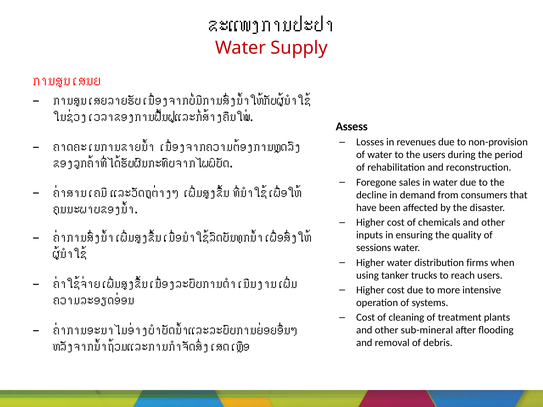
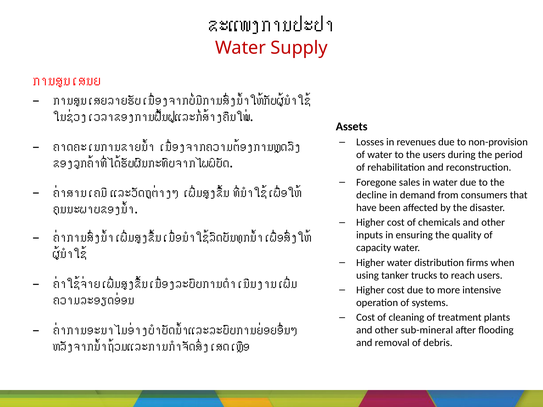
Assess: Assess -> Assets (352, 127)
sessions: sessions -> capacity (374, 248)
